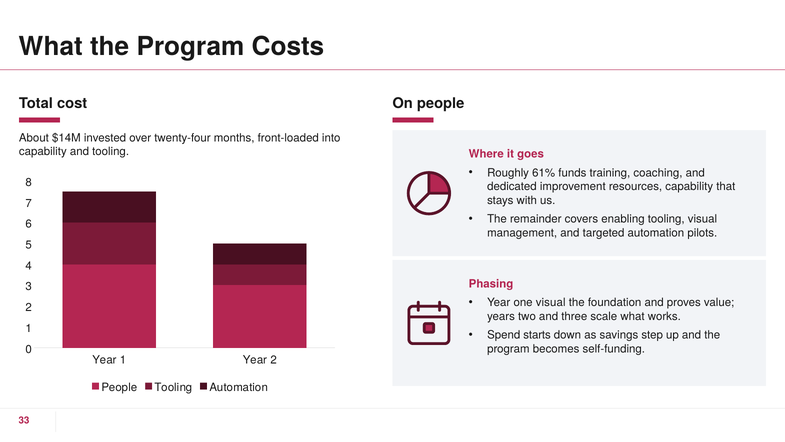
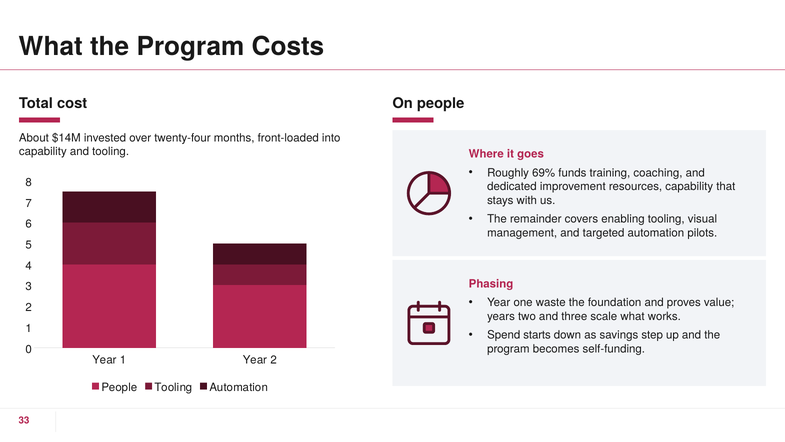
61%: 61% -> 69% (544, 173)
one visual: visual -> waste (551, 302)
